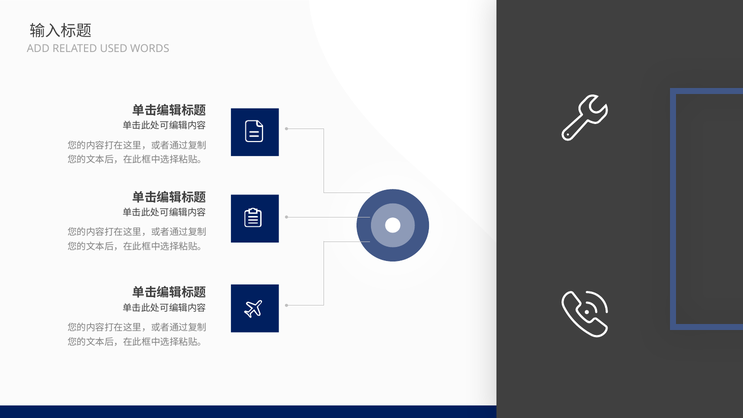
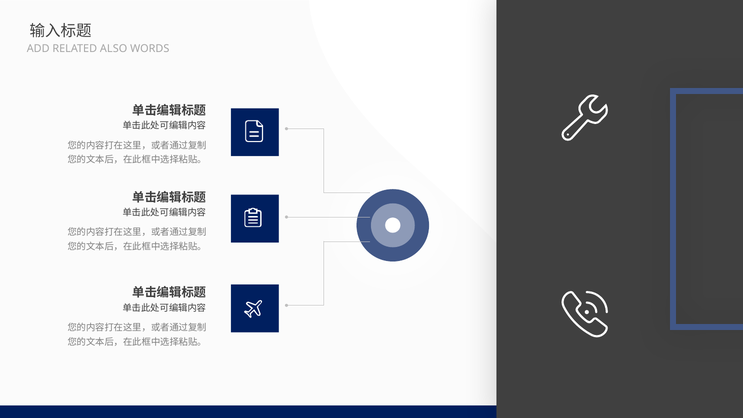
USED: USED -> ALSO (114, 49)
